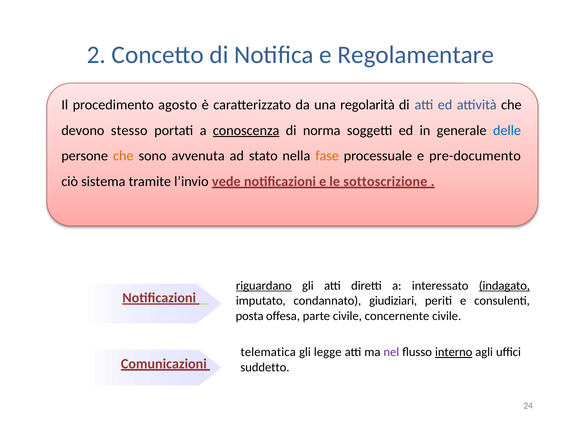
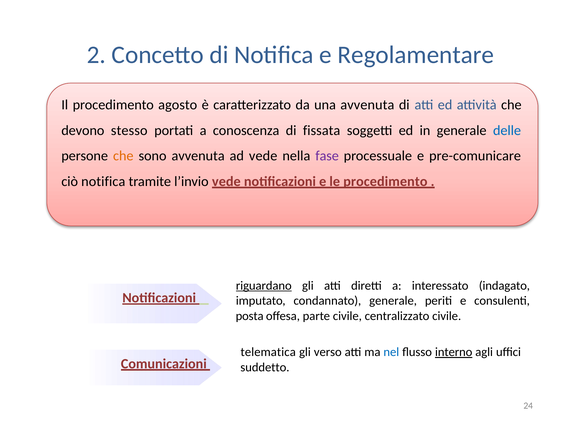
una regolarità: regolarità -> avvenuta (367, 105)
conoscenza underline: present -> none (246, 130)
norma: norma -> fissata (322, 130)
ad stato: stato -> vede (263, 156)
fase colour: orange -> purple (327, 156)
pre-documento: pre-documento -> pre-comunicare (475, 156)
ciò sistema: sistema -> notifica (103, 181)
le sottoscrizione: sottoscrizione -> procedimento (385, 181)
indagato underline: present -> none (504, 286)
condannato giudiziari: giudiziari -> generale (393, 301)
concernente: concernente -> centralizzato (397, 316)
legge: legge -> verso (328, 352)
nel colour: purple -> blue (391, 352)
